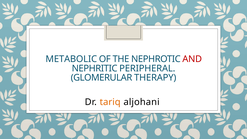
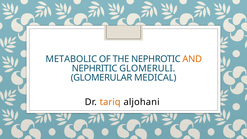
AND colour: red -> orange (192, 59)
PERIPHERAL: PERIPHERAL -> GLOMERULI (147, 68)
THERAPY: THERAPY -> MEDICAL (155, 78)
